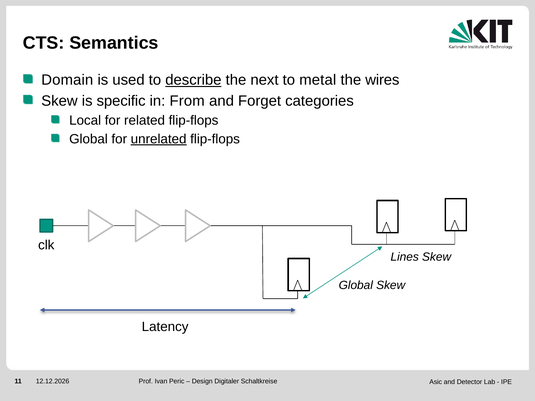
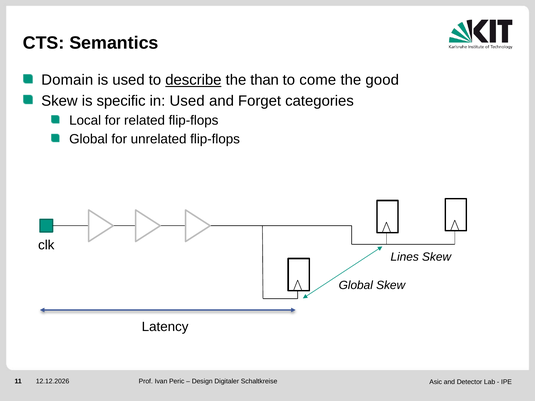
next: next -> than (265, 80)
metal: metal -> come (318, 80)
wires: wires -> good (382, 80)
in From: From -> Used (187, 101)
unrelated underline: present -> none (159, 139)
